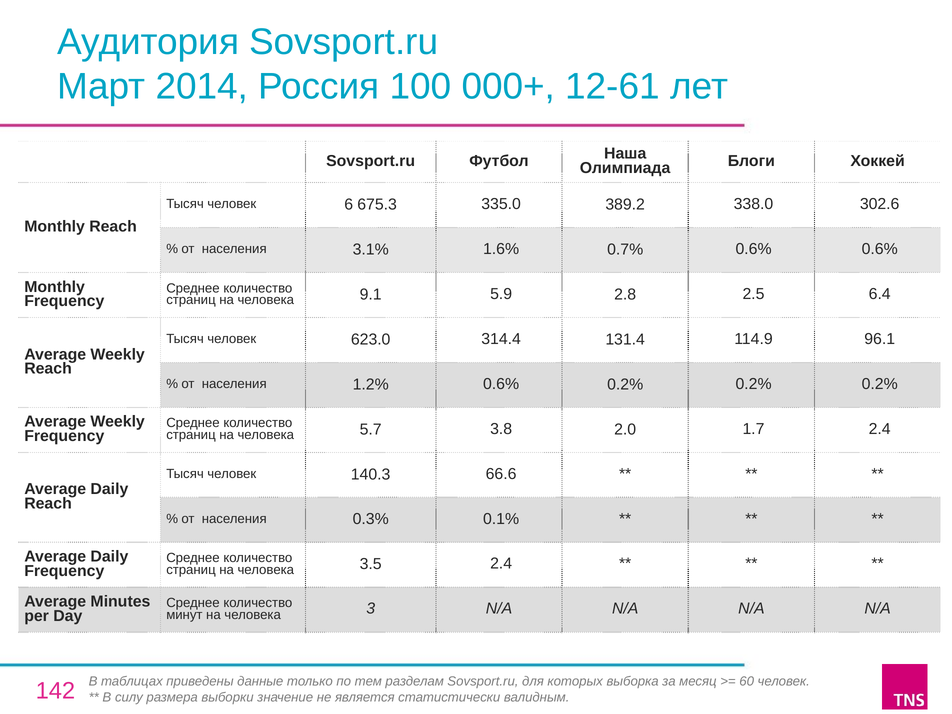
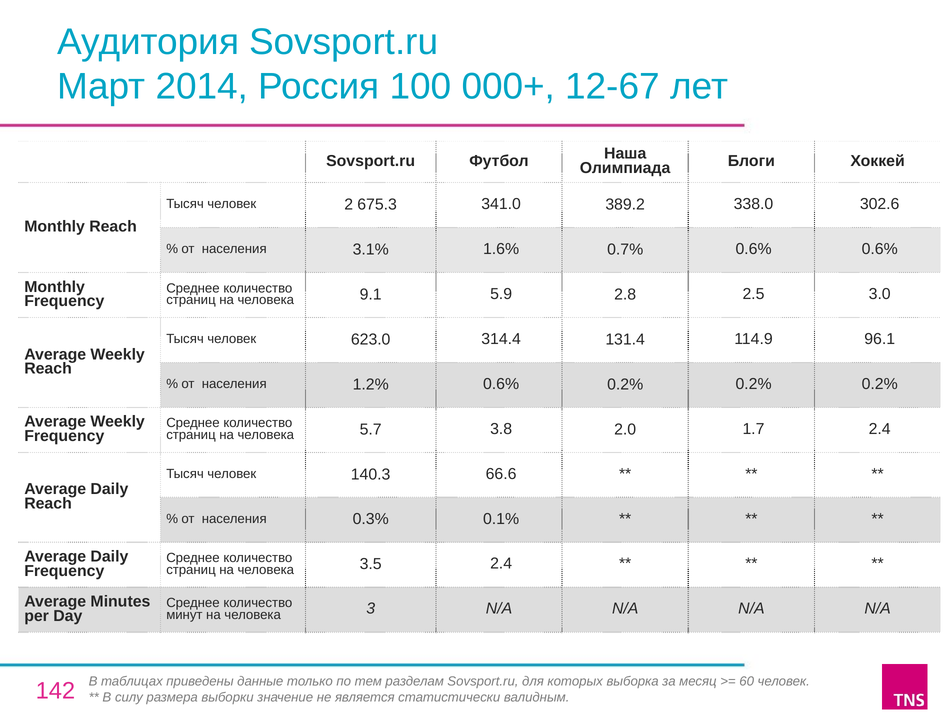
12-61: 12-61 -> 12-67 (613, 87)
6: 6 -> 2 (349, 204)
335.0: 335.0 -> 341.0 (501, 204)
6.4: 6.4 -> 3.0 (880, 294)
